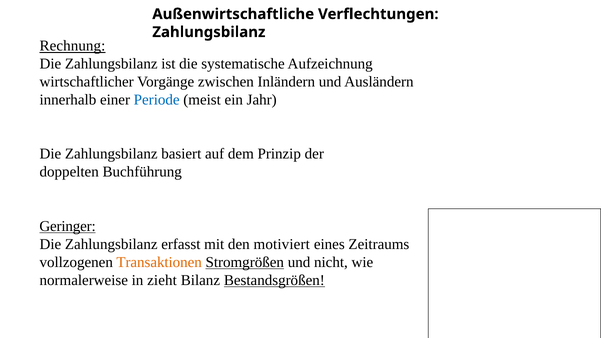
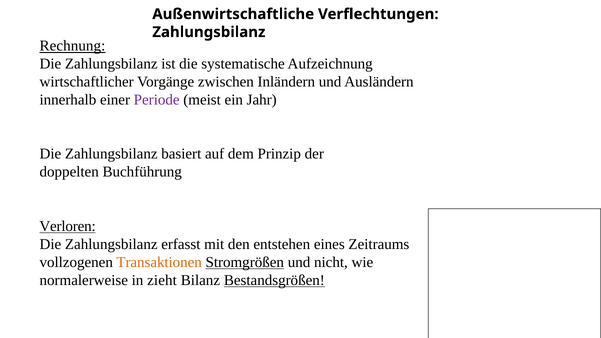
Periode colour: blue -> purple (157, 100)
Geringer: Geringer -> Verloren (68, 226)
motiviert: motiviert -> entstehen (282, 244)
